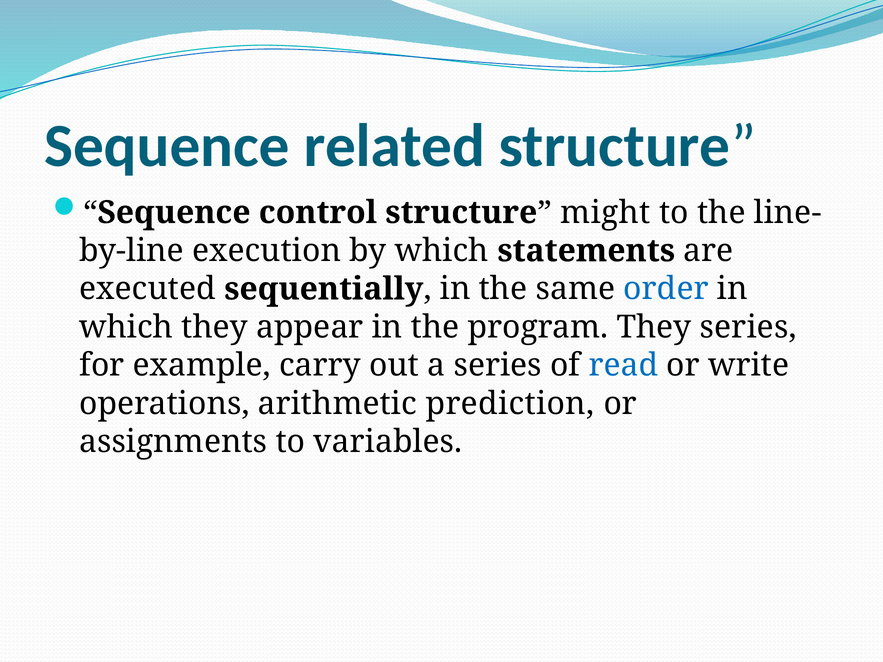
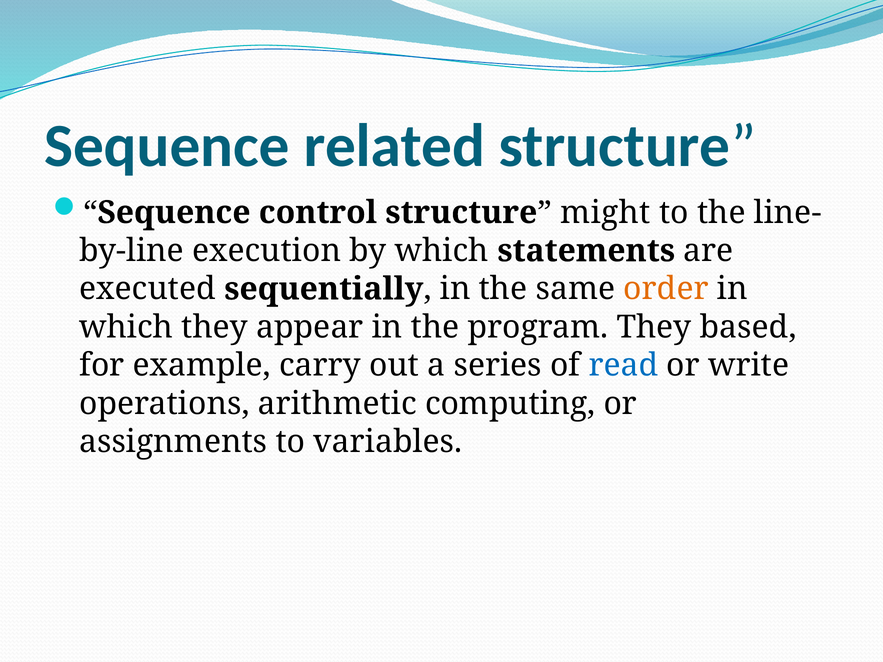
order colour: blue -> orange (666, 289)
They series: series -> based (748, 327)
prediction: prediction -> computing (510, 404)
